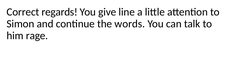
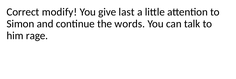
regards: regards -> modify (60, 12)
line: line -> last (127, 12)
